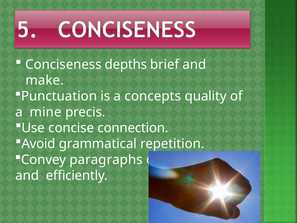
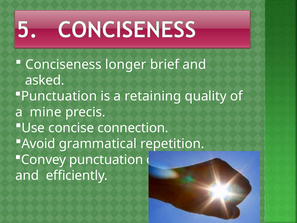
depths: depths -> longer (126, 64)
make: make -> asked (45, 80)
concepts: concepts -> retaining (153, 96)
Convey paragraphs: paragraphs -> punctuation (106, 159)
